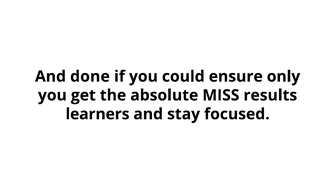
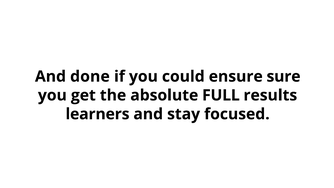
only: only -> sure (284, 76)
MISS: MISS -> FULL (221, 95)
